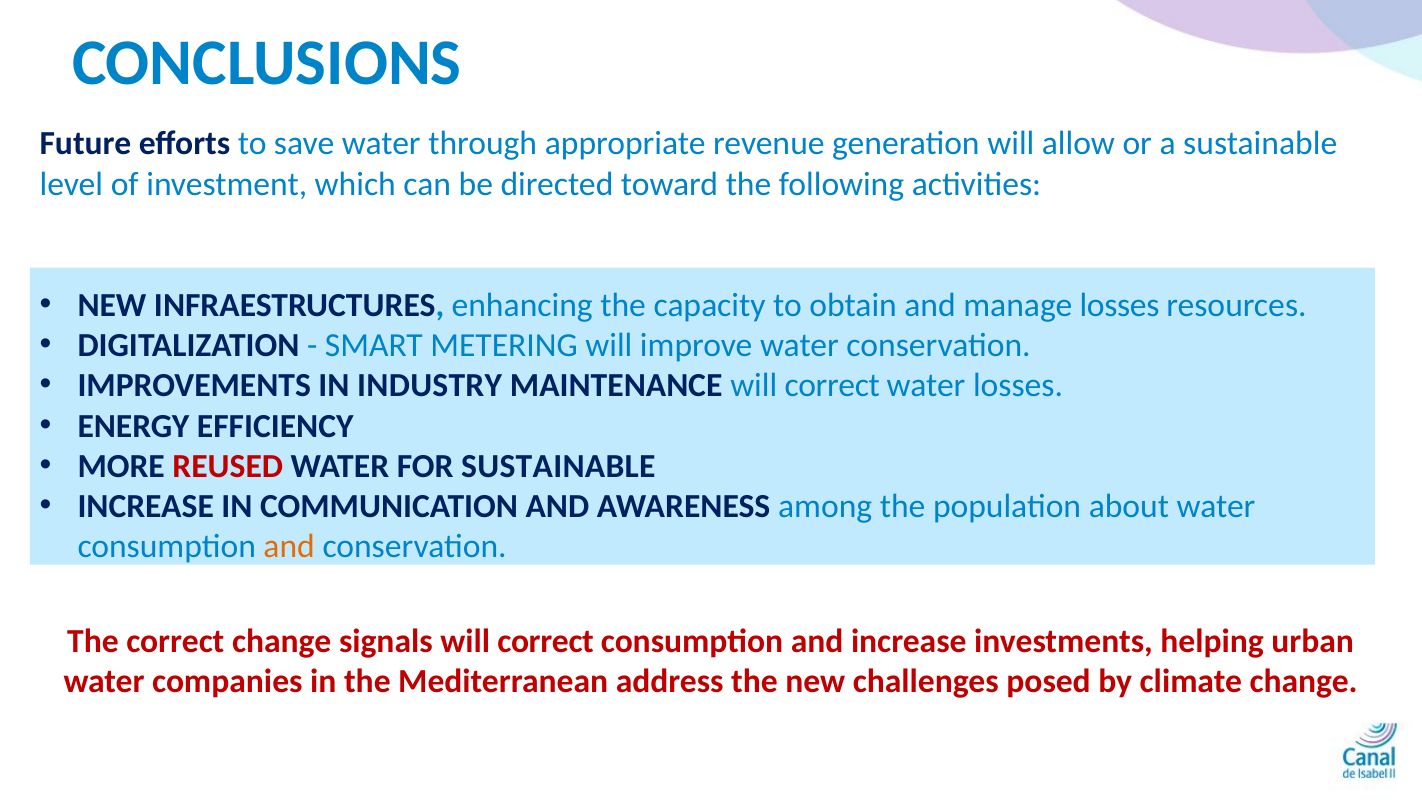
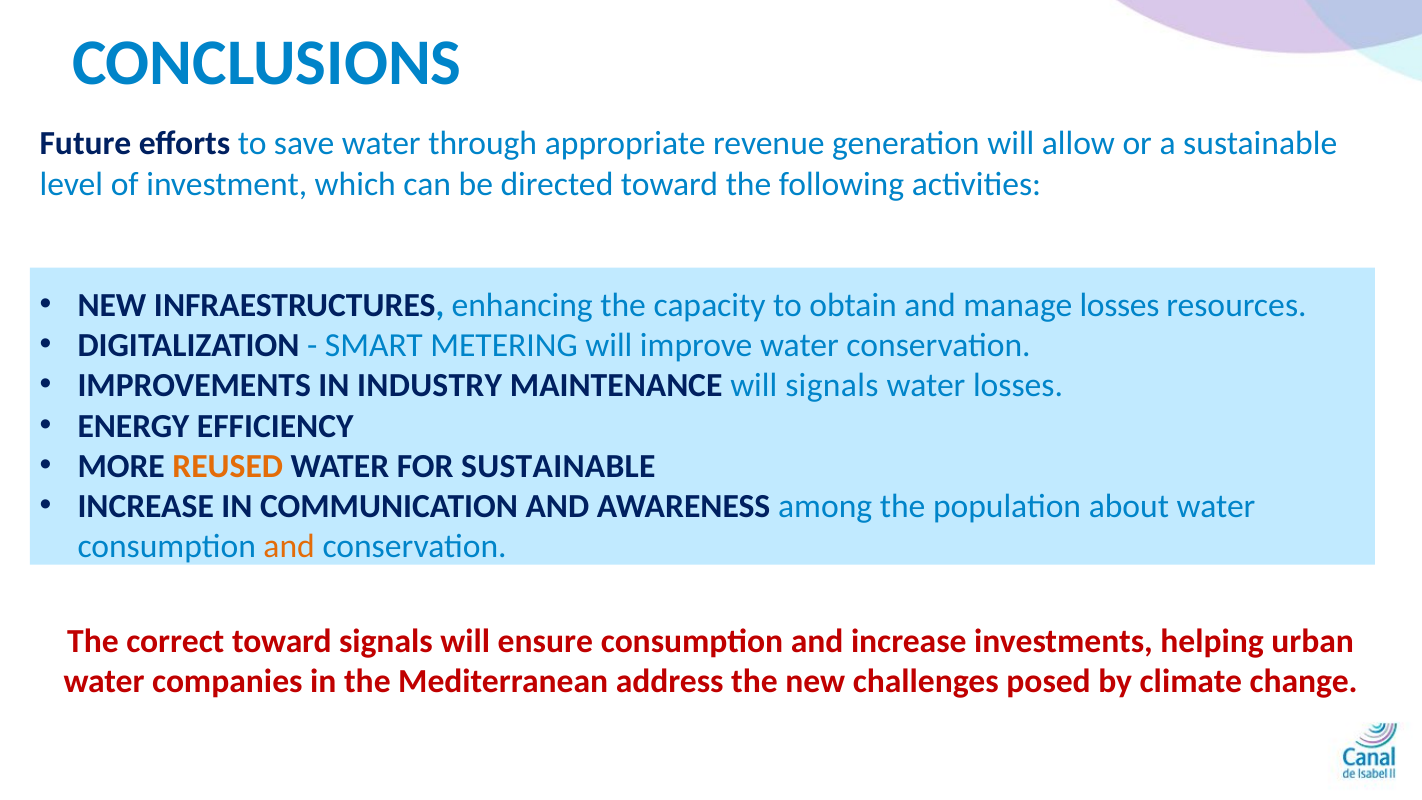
MAINTENANCE will correct: correct -> signals (832, 386)
REUSED colour: red -> orange (228, 466)
correct change: change -> toward (282, 641)
signals will correct: correct -> ensure (545, 641)
